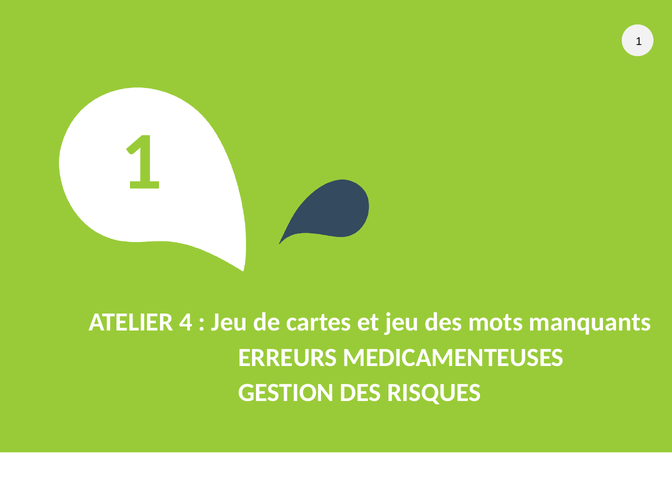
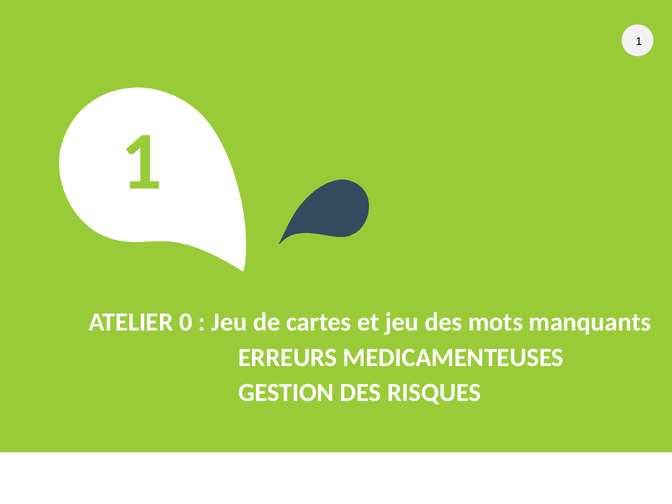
4: 4 -> 0 (186, 322)
